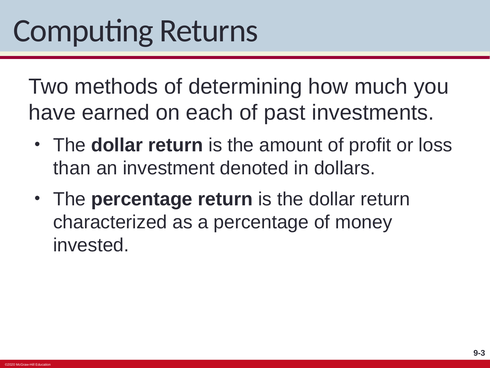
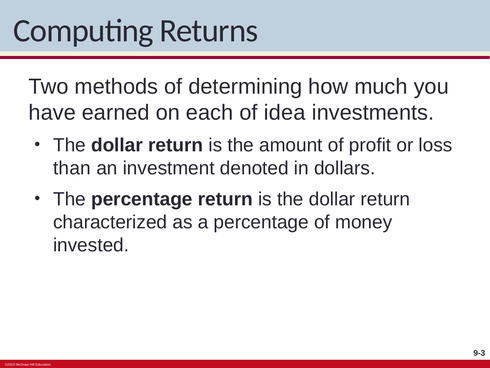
past: past -> idea (285, 113)
